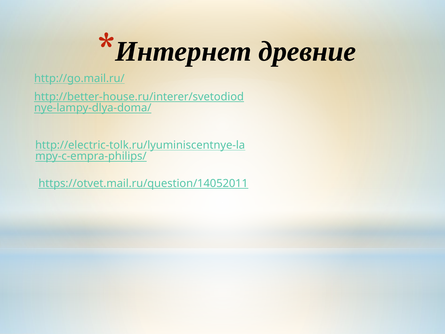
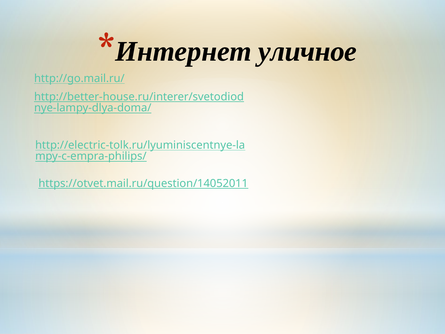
древние: древние -> уличное (308, 51)
